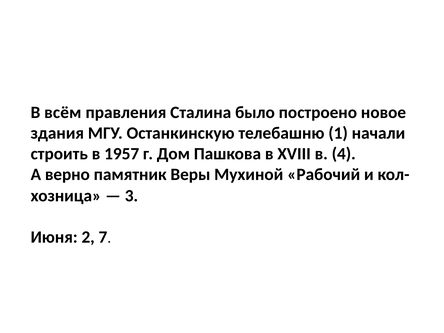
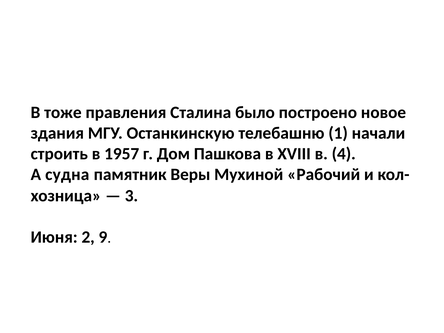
всём: всём -> тоже (63, 112)
верно: верно -> судна (67, 175)
7: 7 -> 9 (103, 237)
